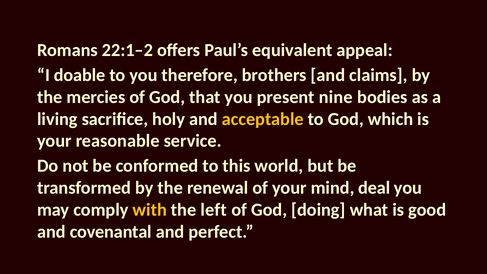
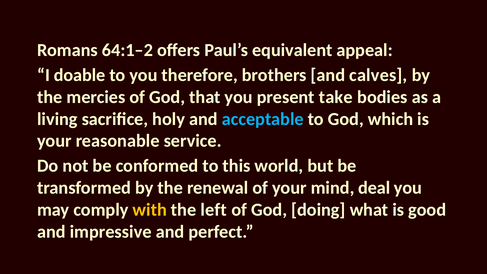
22:1–2: 22:1–2 -> 64:1–2 (127, 50)
claims: claims -> calves (378, 75)
nine: nine -> take (336, 97)
acceptable colour: yellow -> light blue (263, 119)
covenantal: covenantal -> impressive (111, 232)
